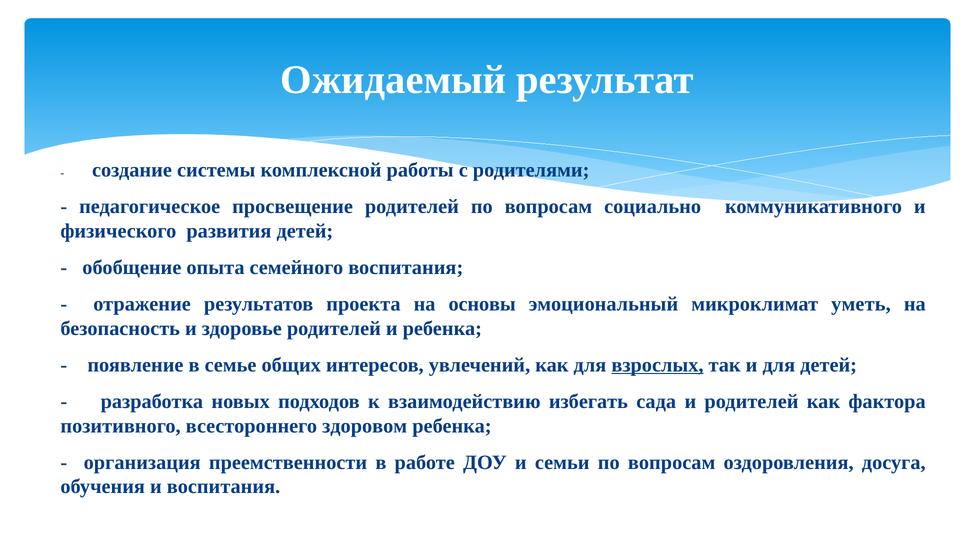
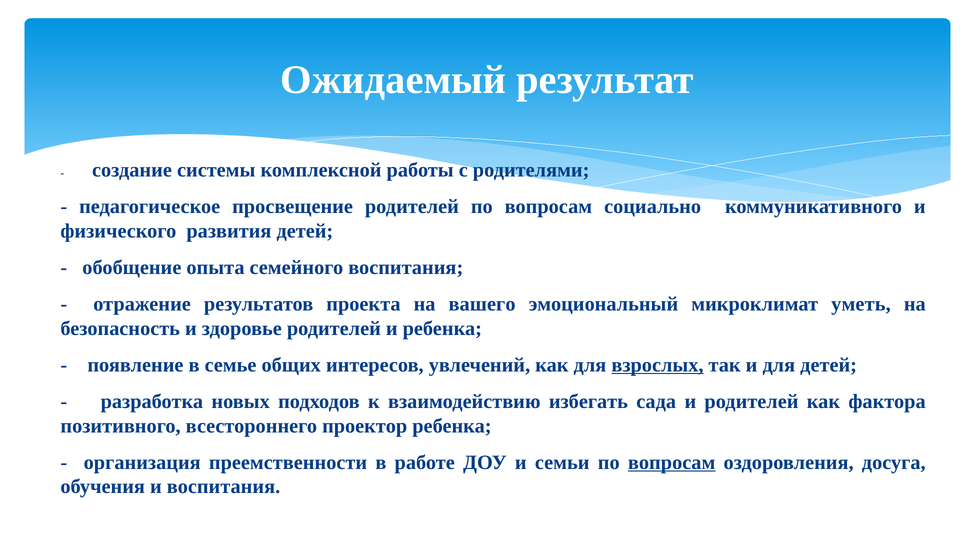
основы: основы -> вашего (482, 304)
здоровом: здоровом -> проектор (365, 426)
вопросам underline: none -> present (672, 462)
